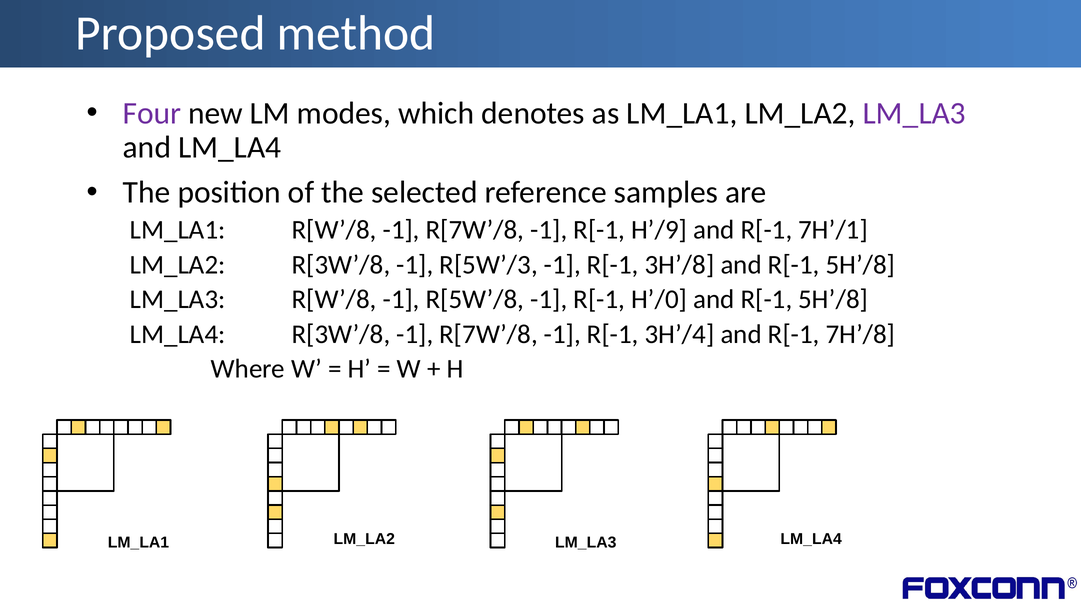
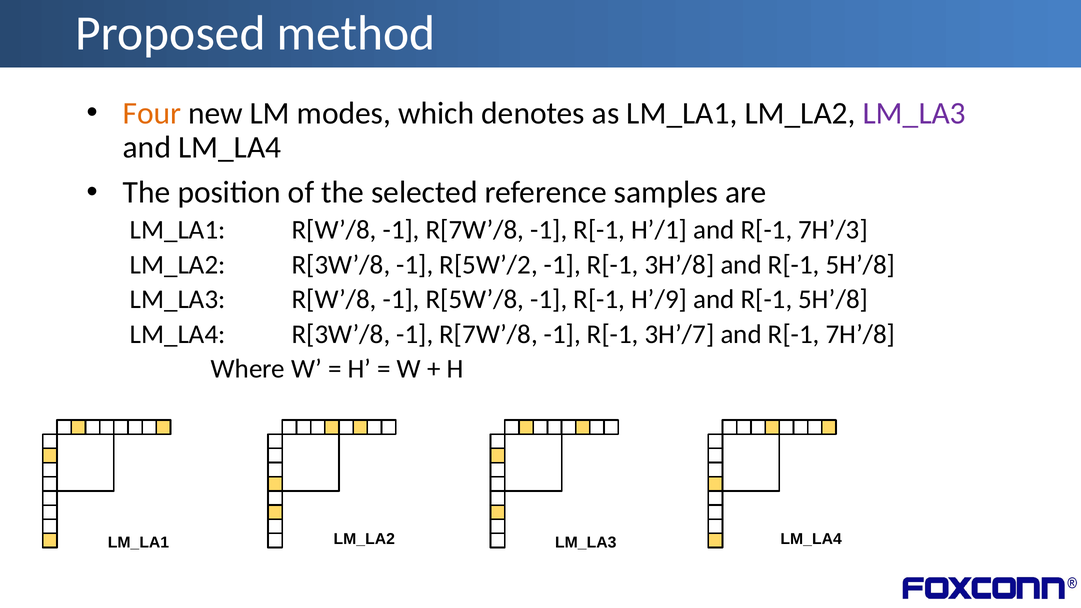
Four colour: purple -> orange (152, 113)
H’/9: H’/9 -> H’/1 (659, 230)
7H’/1: 7H’/1 -> 7H’/3 (833, 230)
R[5W’/3: R[5W’/3 -> R[5W’/2 (489, 265)
H’/0: H’/0 -> H’/9 (659, 299)
3H’/4: 3H’/4 -> 3H’/7 (680, 334)
